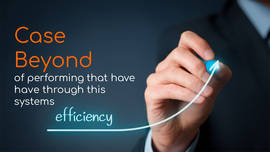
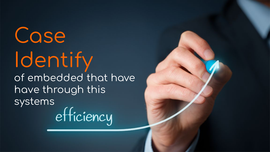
Beyond: Beyond -> Identify (54, 61)
performing: performing -> embedded (56, 78)
